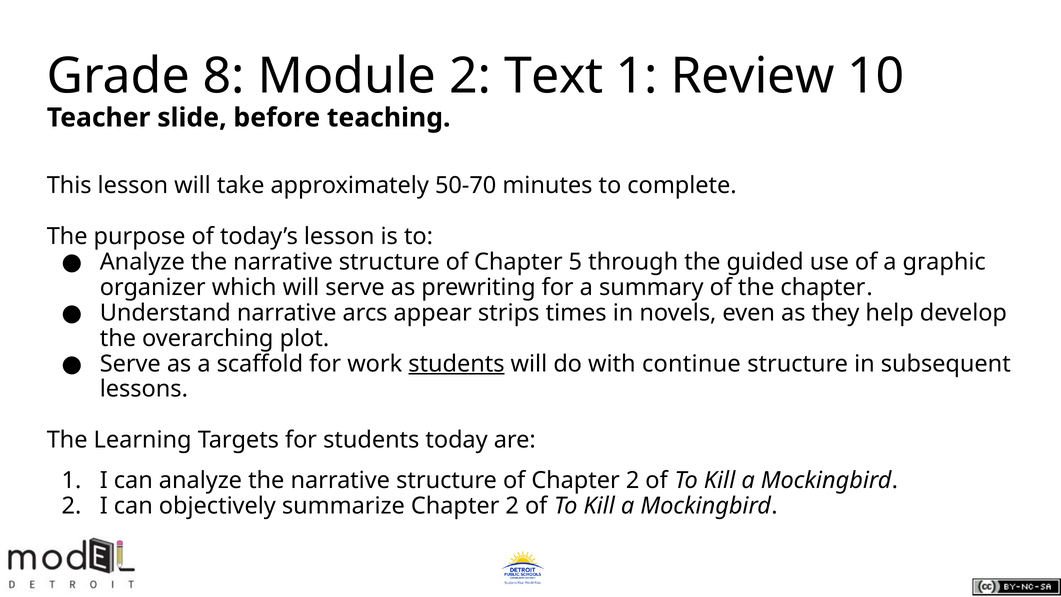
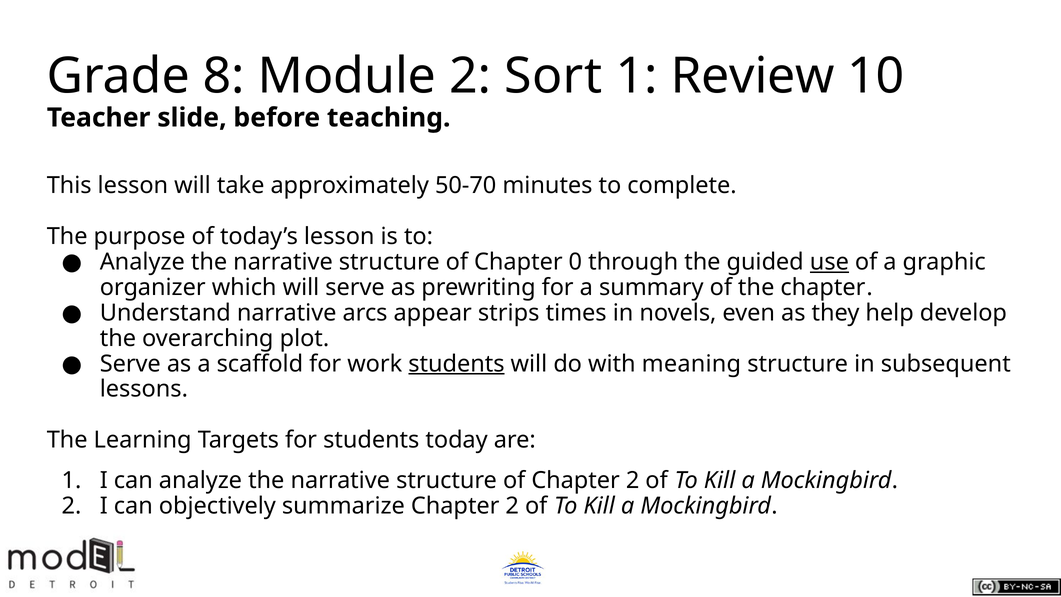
Text: Text -> Sort (553, 76)
5: 5 -> 0 (575, 262)
use underline: none -> present (829, 262)
continue: continue -> meaning (691, 364)
